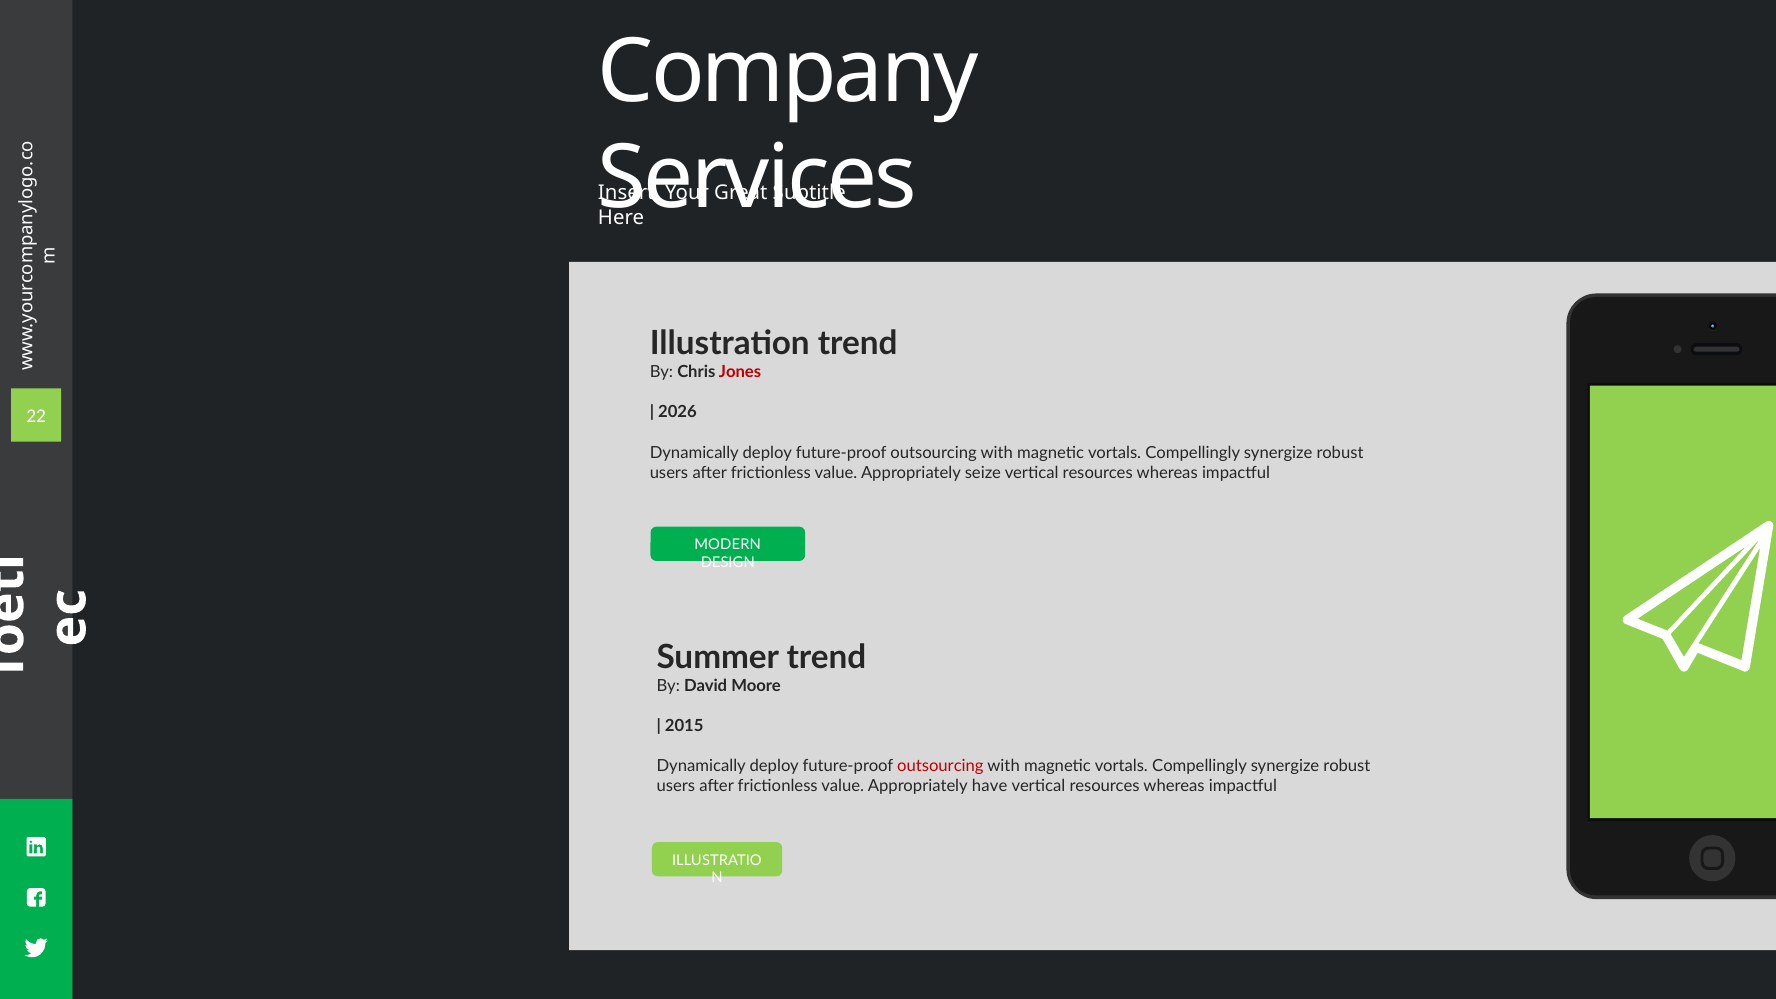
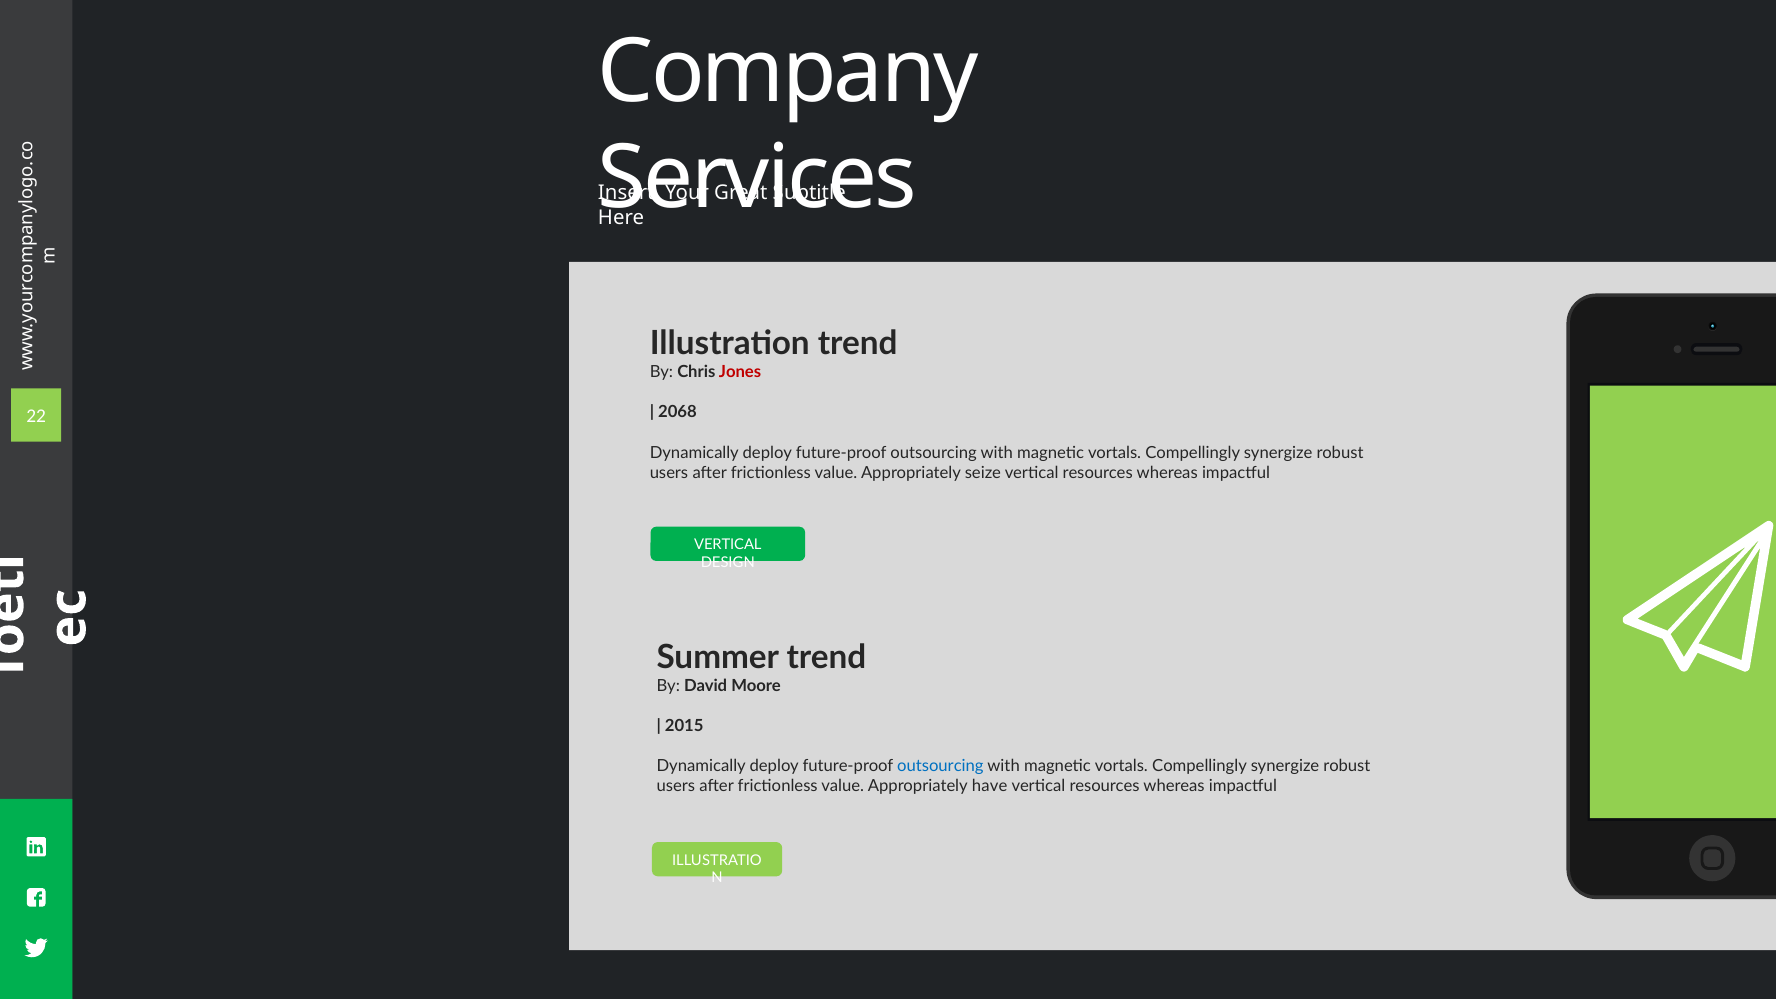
2026: 2026 -> 2068 (677, 412)
MODERN: MODERN -> VERTICAL (728, 545)
outsourcing colour: red -> blue (940, 766)
